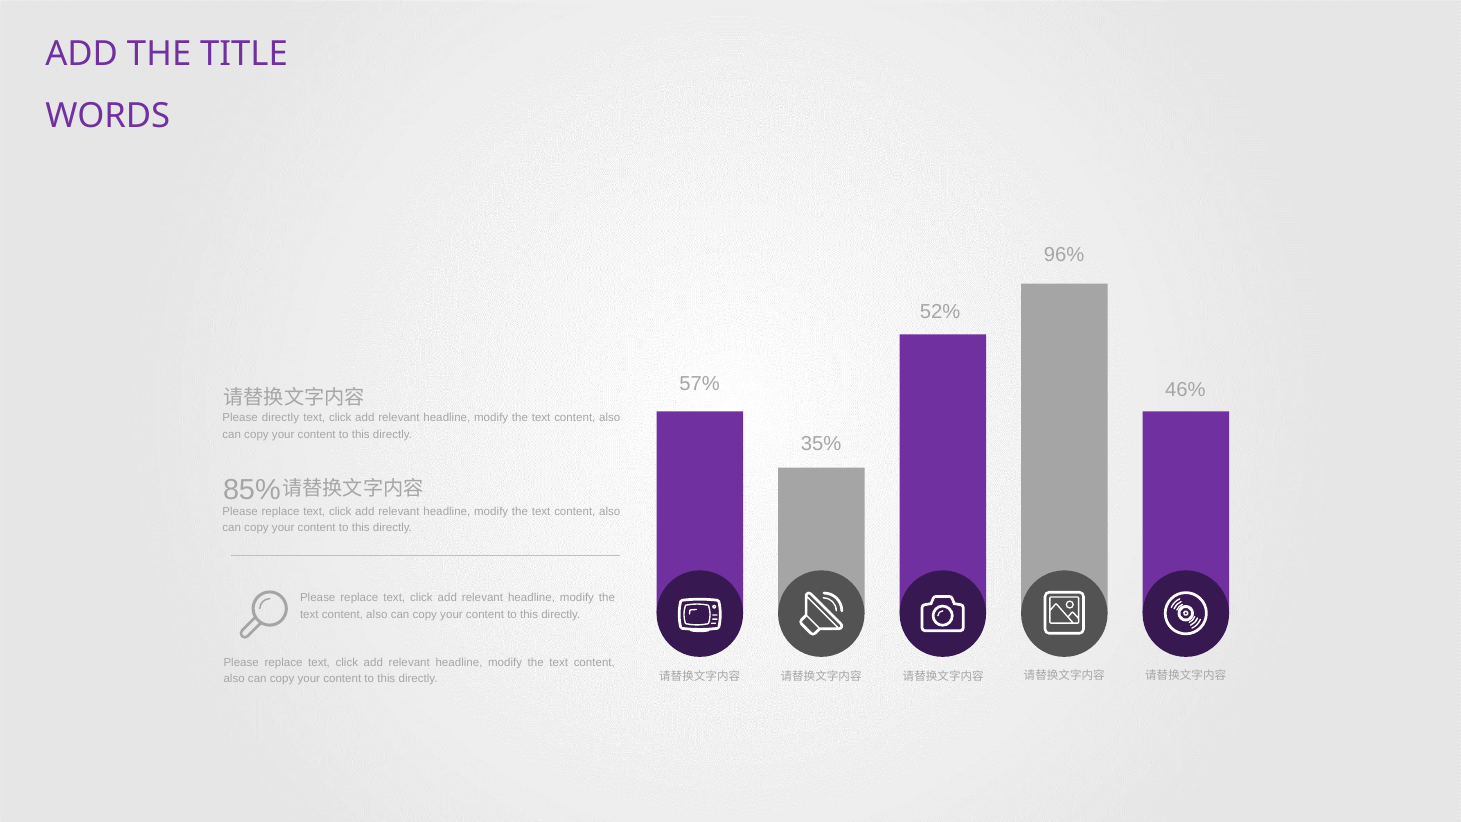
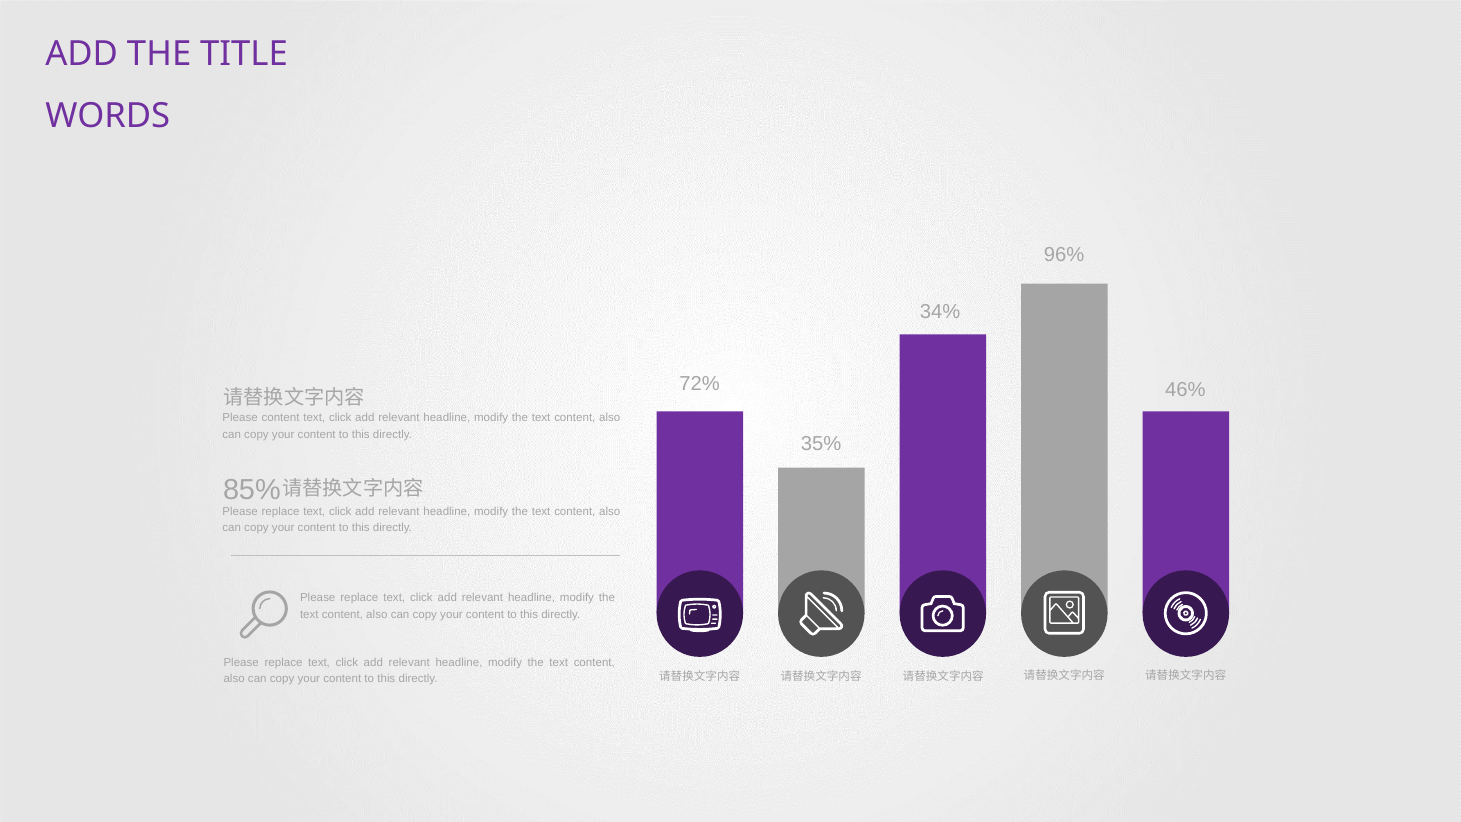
52%: 52% -> 34% (940, 312)
57%: 57% -> 72% (700, 383)
Please directly: directly -> content (281, 418)
